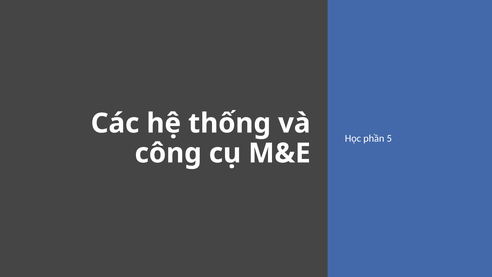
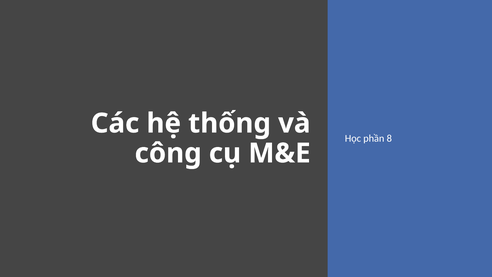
5: 5 -> 8 (389, 138)
